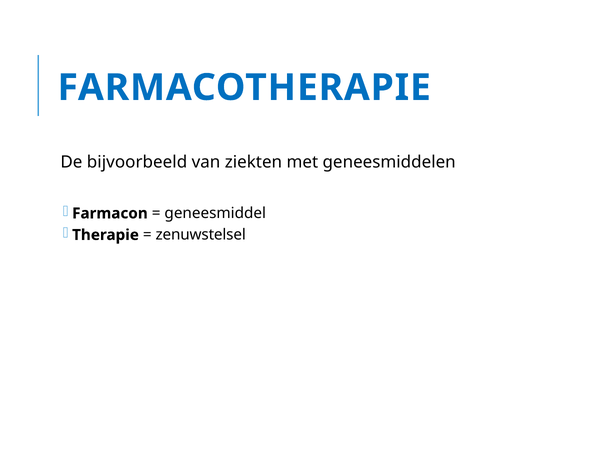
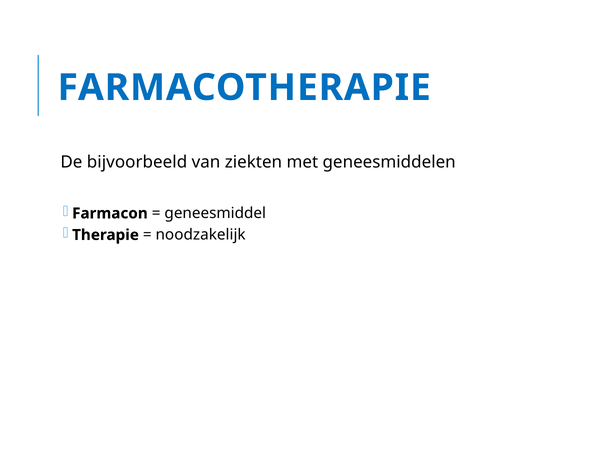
zenuwstelsel: zenuwstelsel -> noodzakelijk (201, 235)
